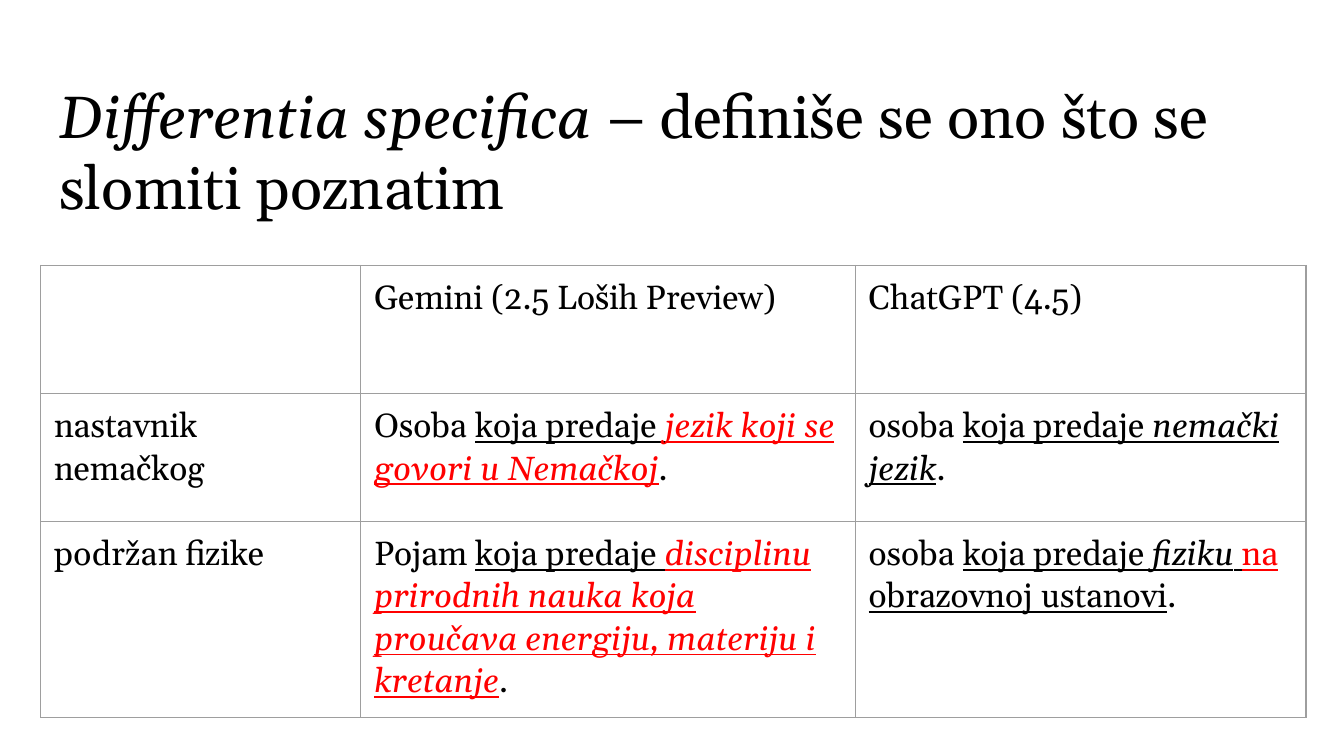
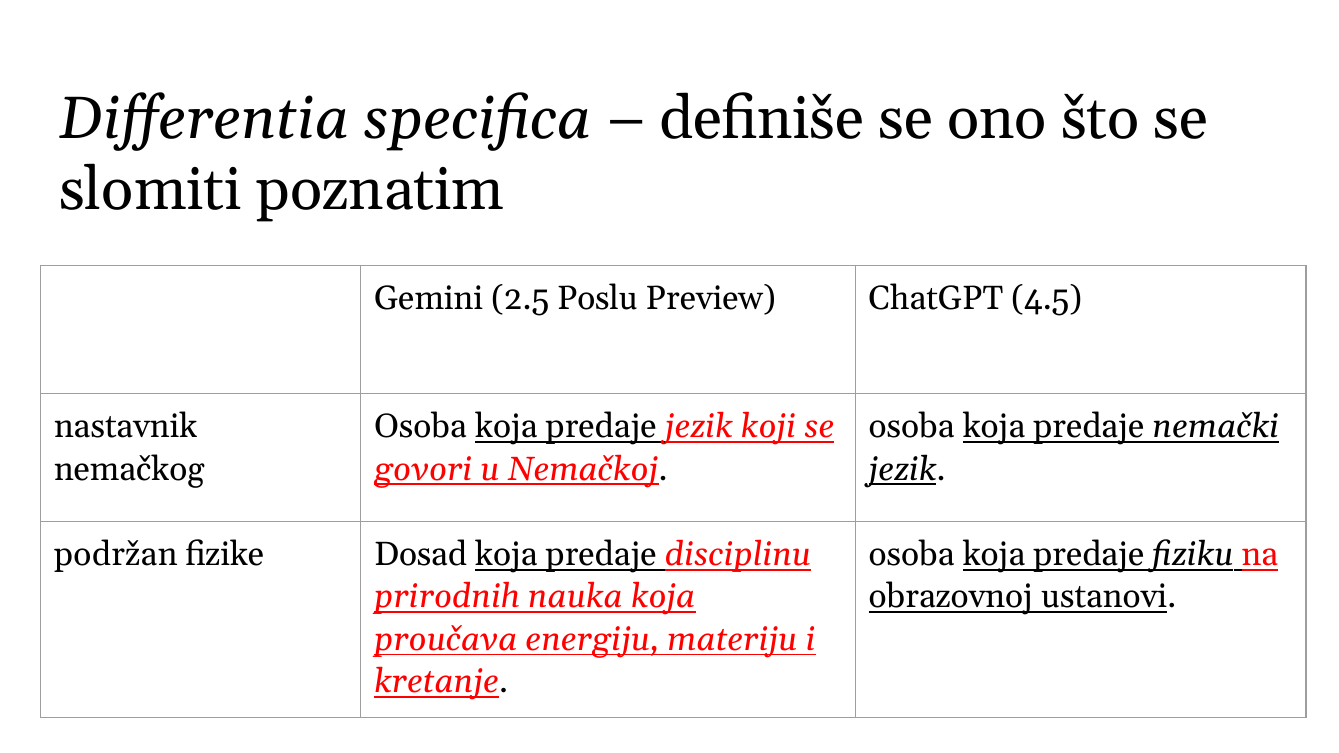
Loših: Loših -> Poslu (598, 299)
Pojam: Pojam -> Dosad (421, 555)
